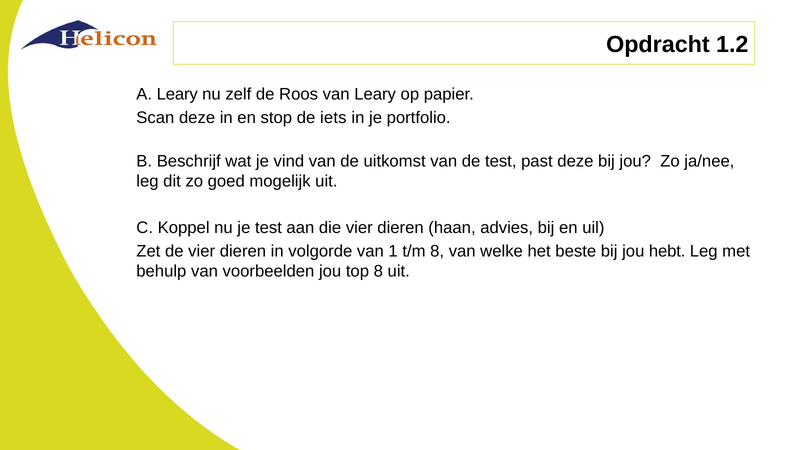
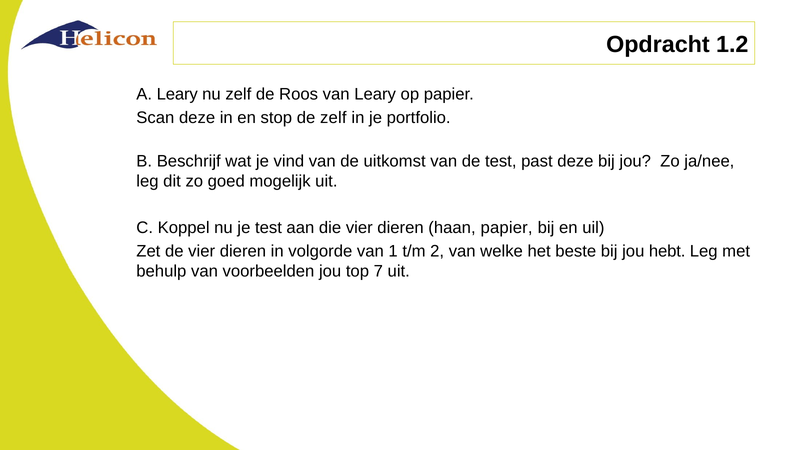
de iets: iets -> zelf (333, 118)
haan advies: advies -> papier (507, 228)
t/m 8: 8 -> 2 (437, 251)
top 8: 8 -> 7 (378, 271)
